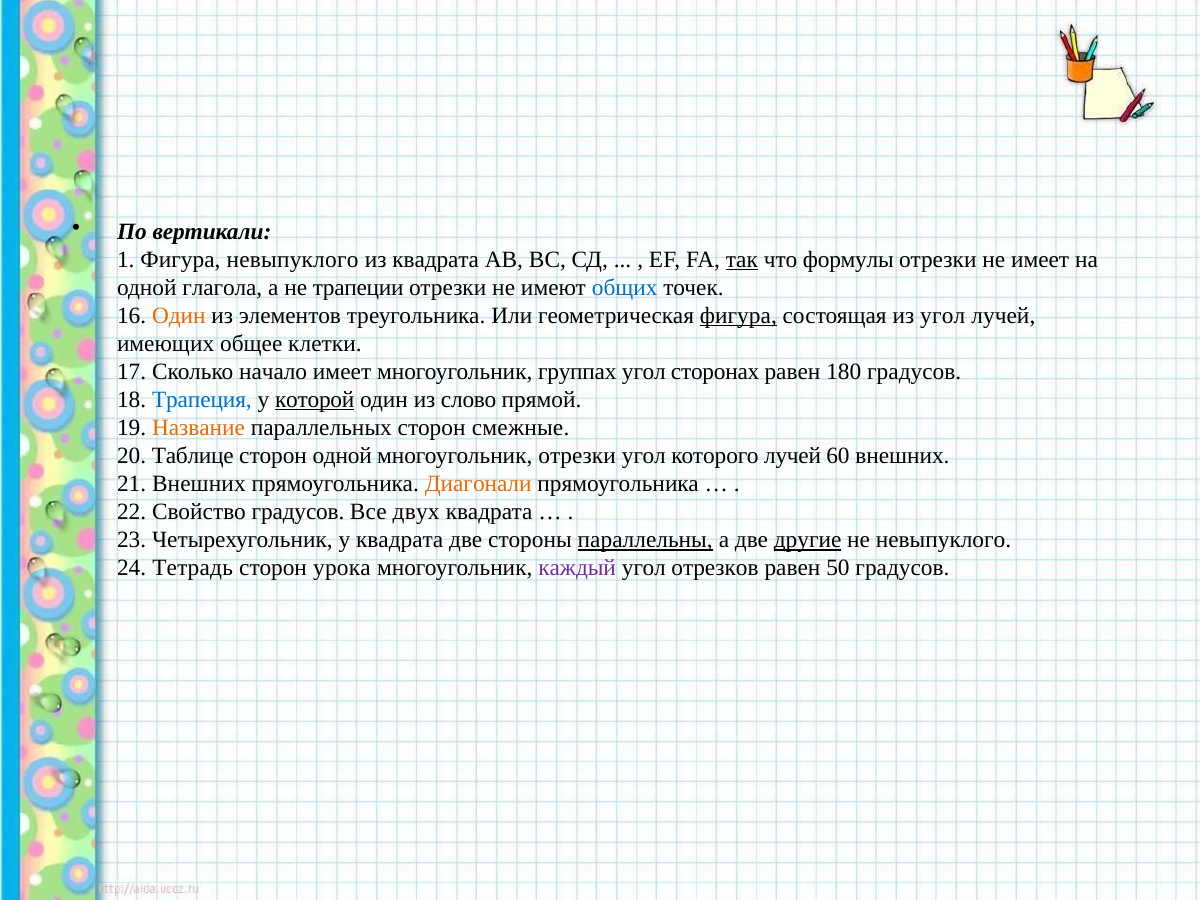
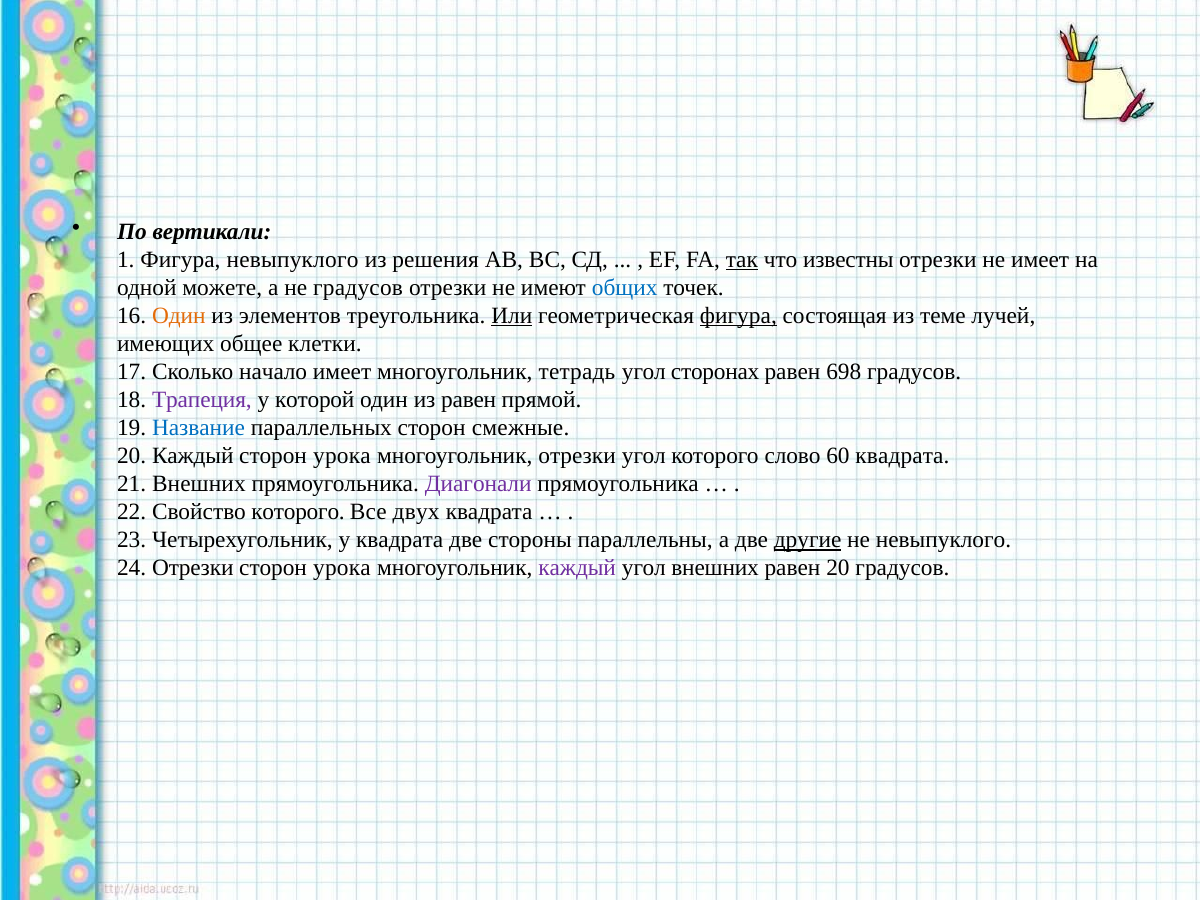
из квадрата: квадрата -> решения (436, 260)
формулы: формулы -> известны (848, 260)
глагола: глагола -> можете (222, 288)
не трапеции: трапеции -> градусов (358, 288)
Или underline: none -> present (512, 316)
из угол: угол -> теме (943, 316)
группах: группах -> тетрадь (577, 372)
180: 180 -> 698 (844, 372)
Трапеция colour: blue -> purple (202, 400)
которой underline: present -> none (315, 400)
из слово: слово -> равен (469, 400)
Название colour: orange -> blue (198, 428)
20 Таблице: Таблице -> Каждый (193, 456)
одной: одной -> урока (342, 456)
которого лучей: лучей -> слово (793, 456)
60 внешних: внешних -> квадрата (902, 456)
Диагонали colour: orange -> purple (478, 484)
Свойство градусов: градусов -> которого (298, 512)
параллельны underline: present -> none (645, 540)
24 Тетрадь: Тетрадь -> Отрезки (193, 568)
угол отрезков: отрезков -> внешних (715, 568)
равен 50: 50 -> 20 (838, 568)
